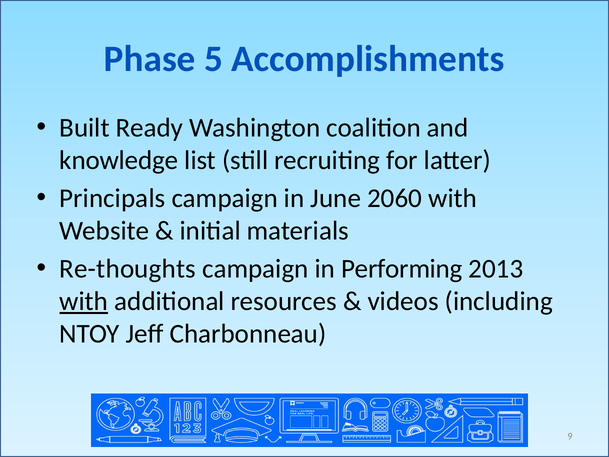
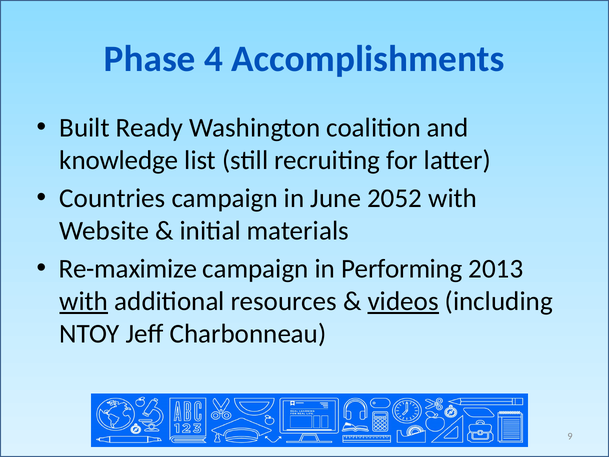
5: 5 -> 4 (213, 59)
Principals: Principals -> Countries (112, 198)
2060: 2060 -> 2052 (395, 198)
Re-thoughts: Re-thoughts -> Re-maximize (128, 269)
videos underline: none -> present (403, 301)
